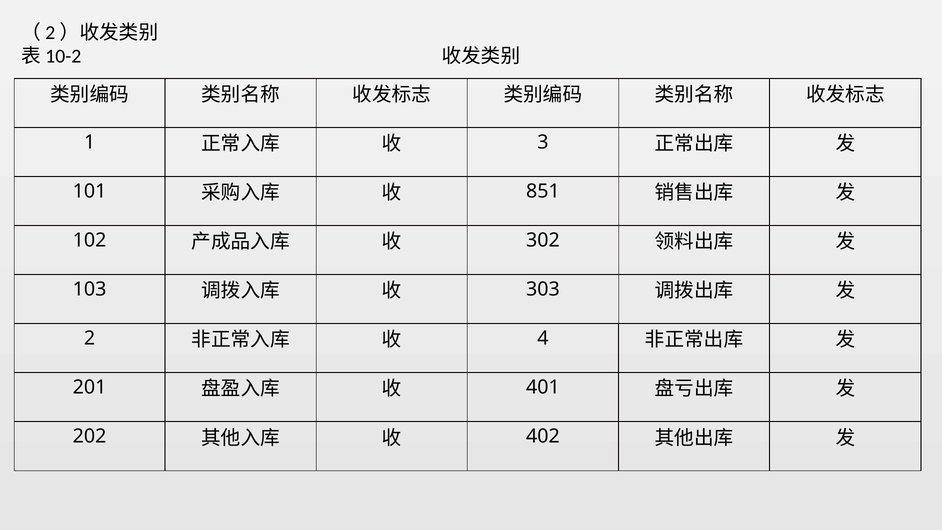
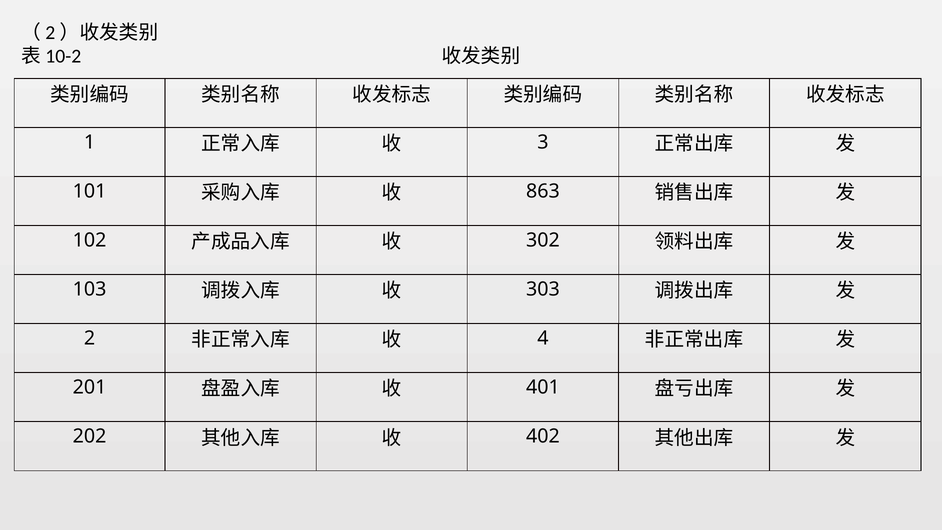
851: 851 -> 863 (543, 191)
